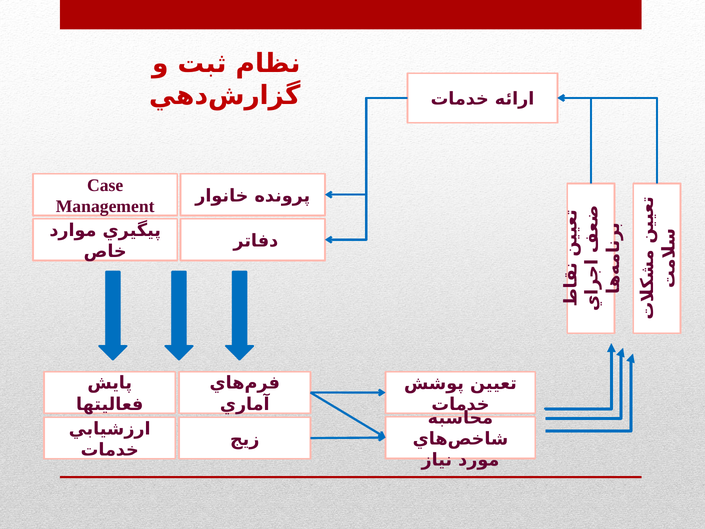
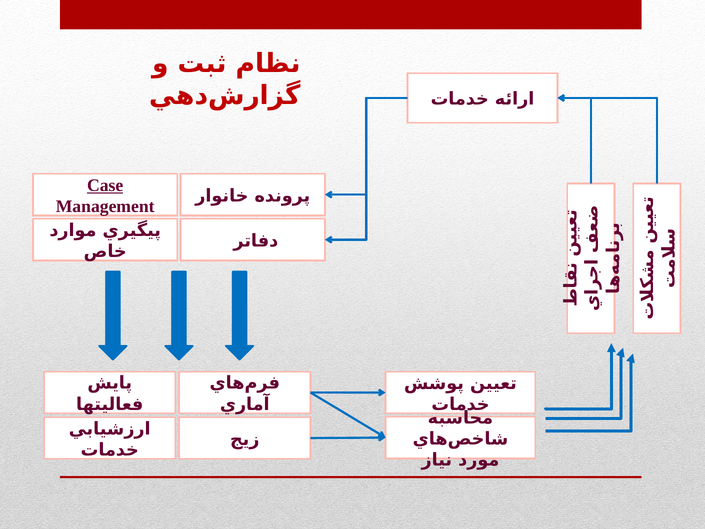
Case underline: none -> present (105, 185)
